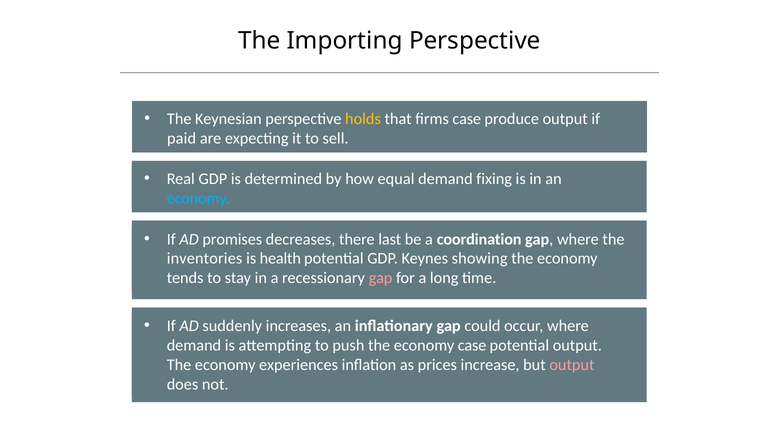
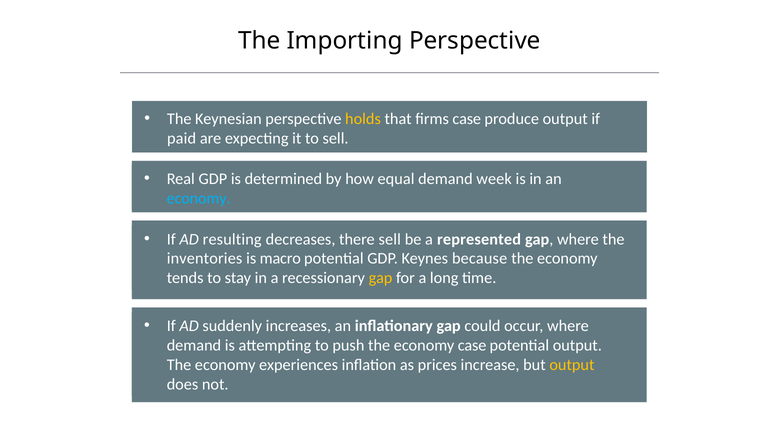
fixing: fixing -> week (494, 179)
promises: promises -> resulting (232, 239)
there last: last -> sell (390, 239)
coordination: coordination -> represented (479, 239)
health: health -> macro (280, 259)
showing: showing -> because (480, 259)
gap colour: pink -> yellow (381, 278)
output colour: pink -> yellow (572, 365)
